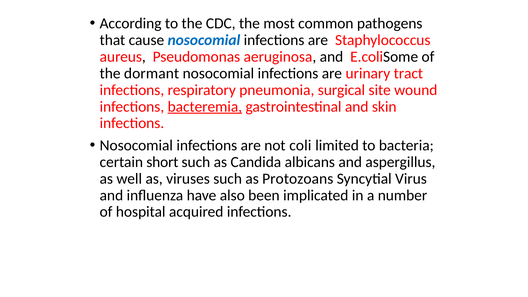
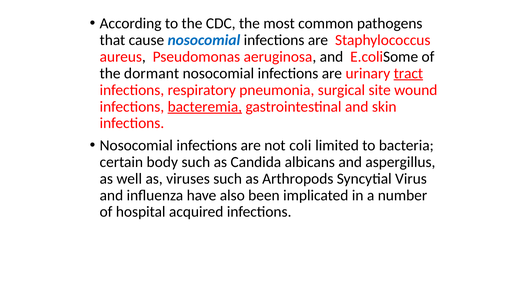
tract underline: none -> present (408, 73)
short: short -> body (162, 162)
Protozoans: Protozoans -> Arthropods (298, 179)
